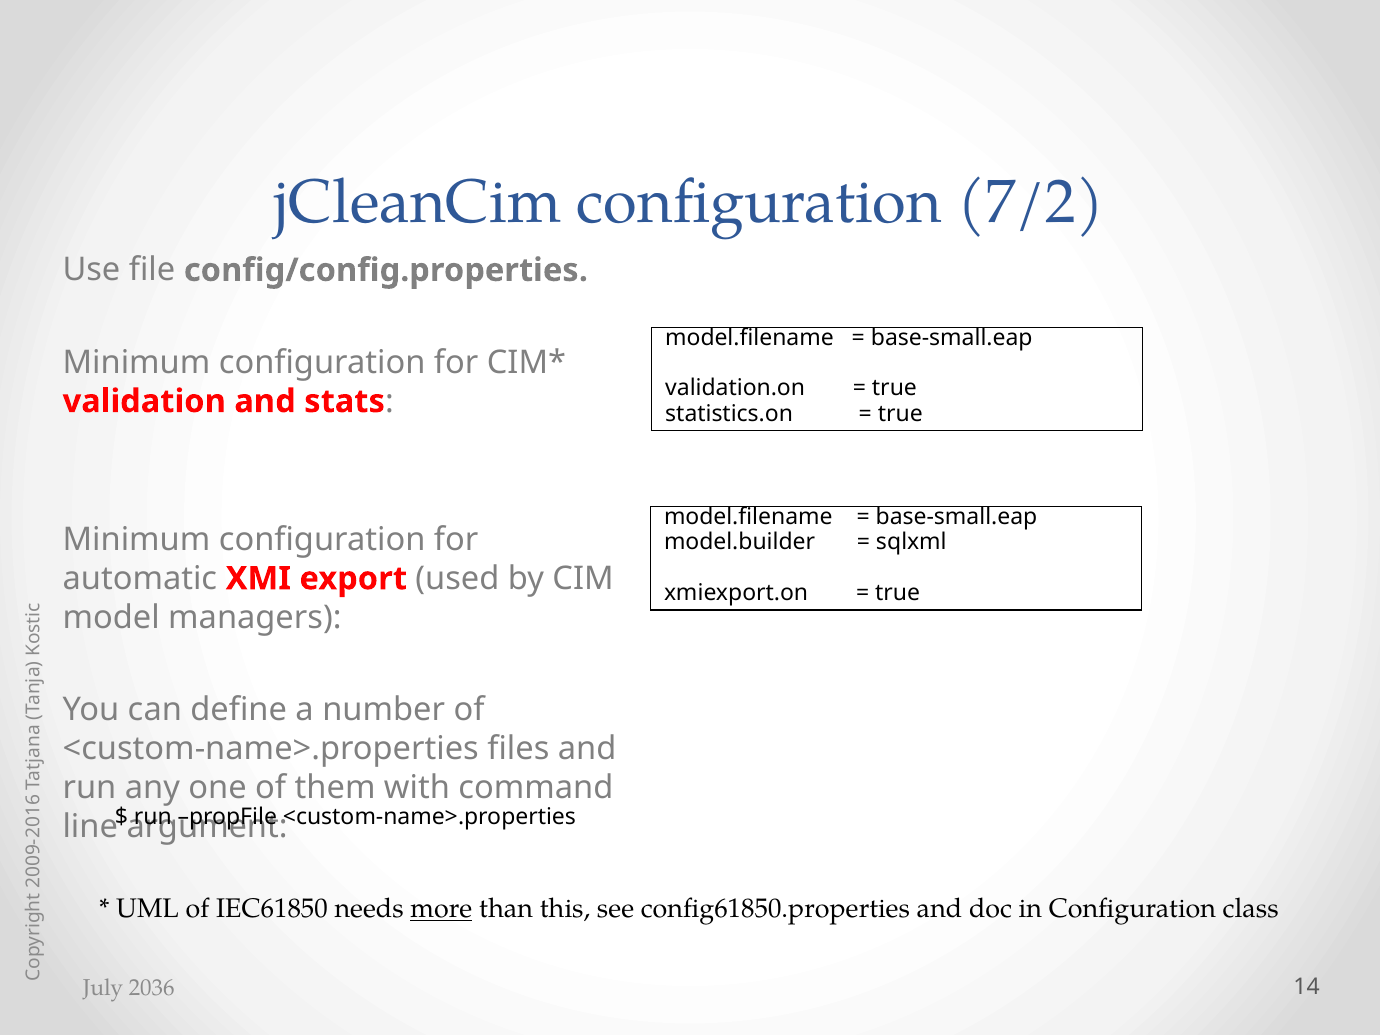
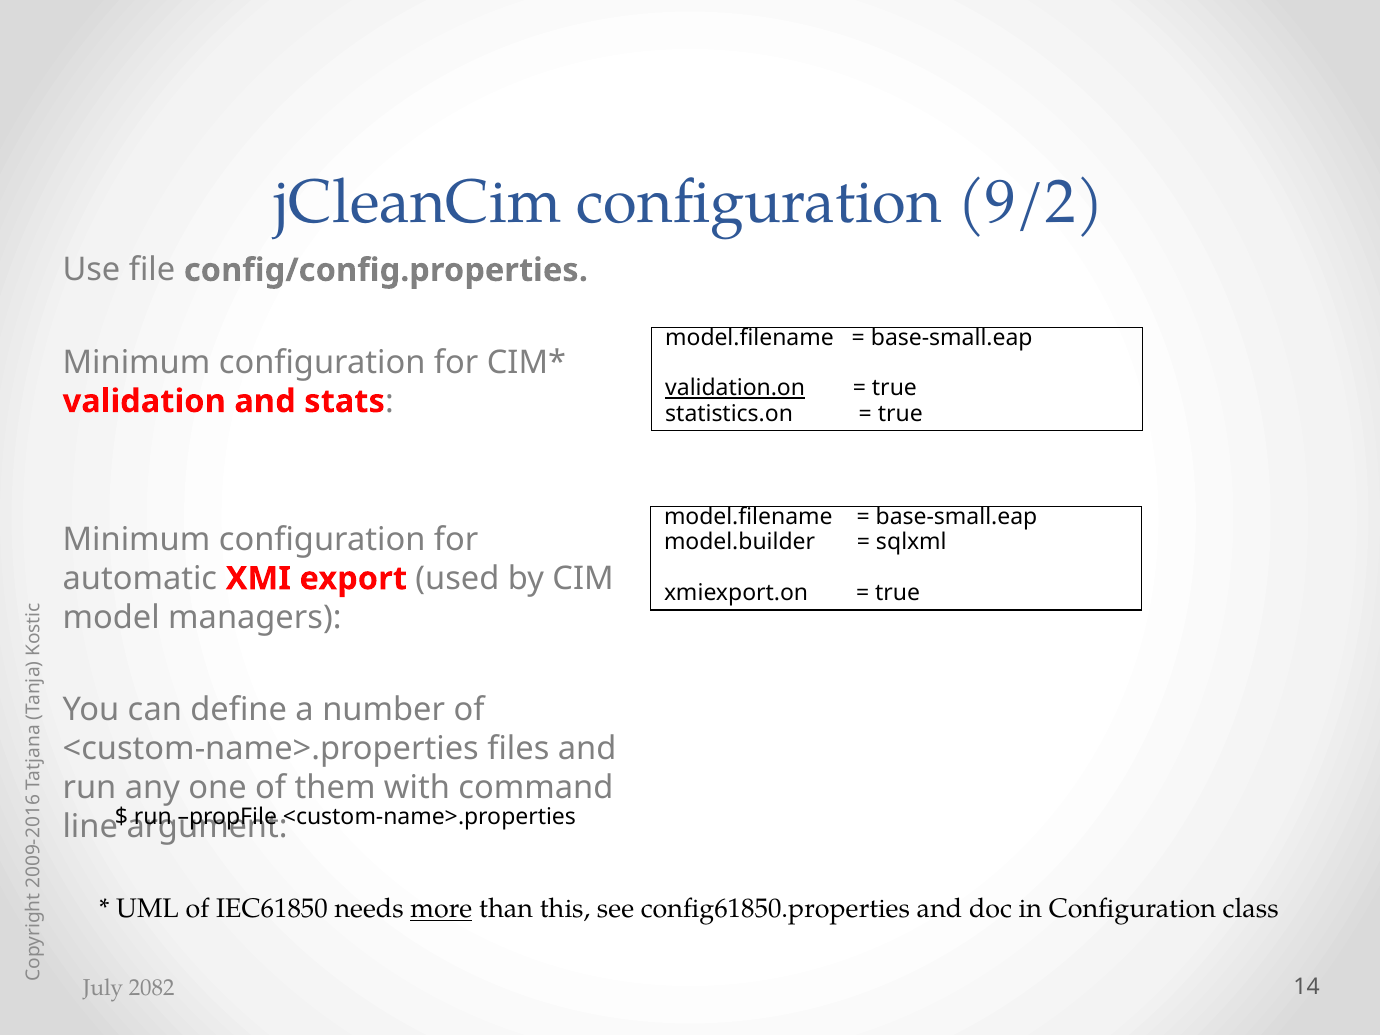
7/2: 7/2 -> 9/2 (1031, 202)
validation.on underline: none -> present (735, 388)
2036: 2036 -> 2082 (152, 988)
